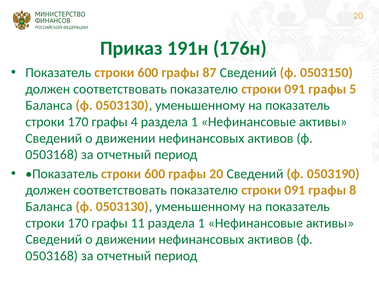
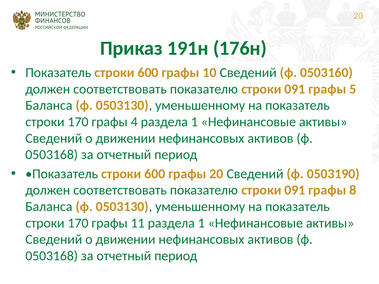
87: 87 -> 10 (209, 73)
0503150: 0503150 -> 0503160 (326, 73)
